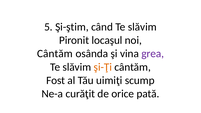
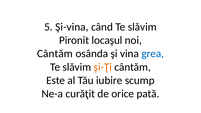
Şi-ştim: Şi-ştim -> Şi-vina (72, 27)
grea colour: purple -> blue (153, 54)
Fost: Fost -> Este (56, 80)
uimiţi: uimiţi -> iubire (109, 80)
